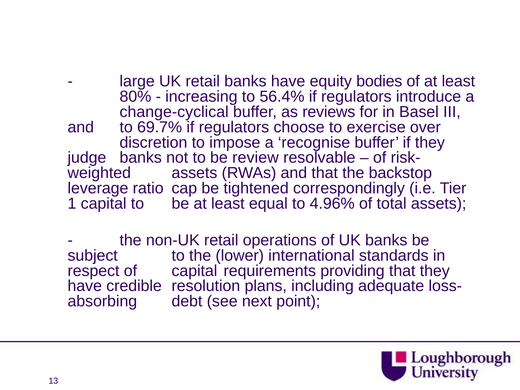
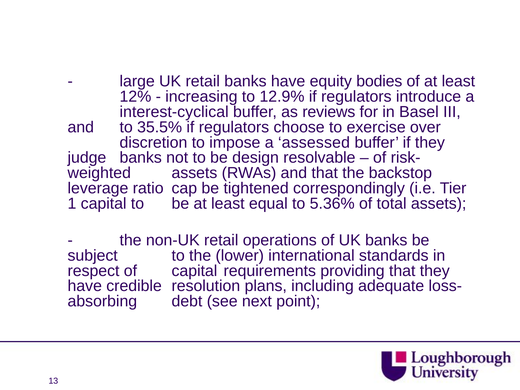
80%: 80% -> 12% (135, 97)
56.4%: 56.4% -> 12.9% (282, 97)
change-cyclical: change-cyclical -> interest-cyclical (174, 112)
69.7%: 69.7% -> 35.5% (160, 127)
recognise: recognise -> assessed (314, 142)
review: review -> design (256, 158)
4.96%: 4.96% -> 5.36% (332, 203)
